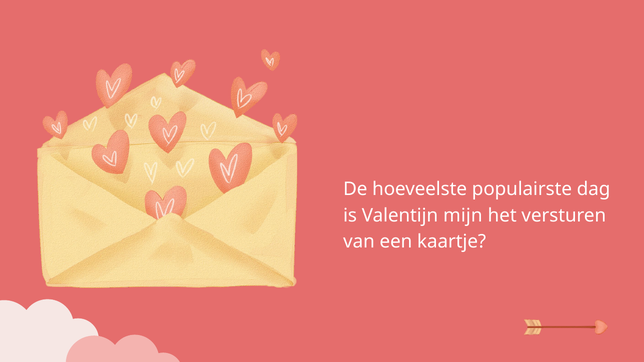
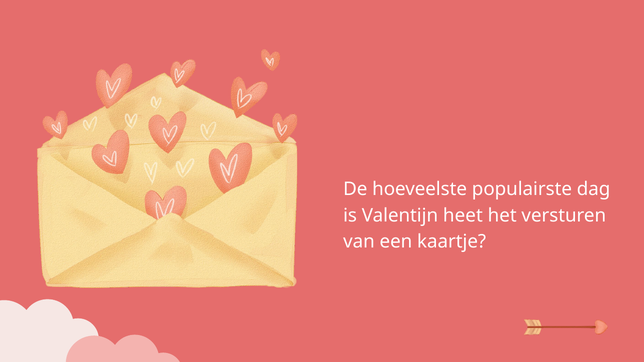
mijn: mijn -> heet (463, 216)
